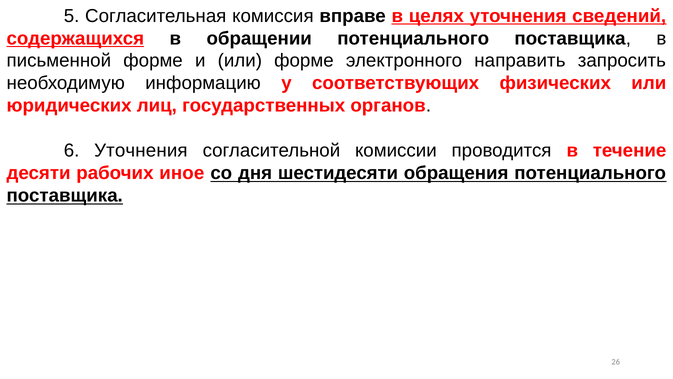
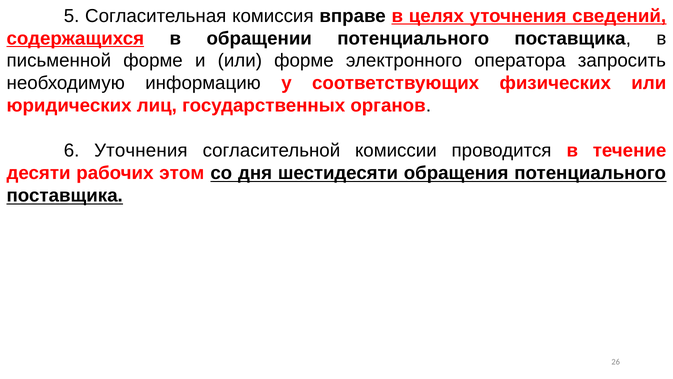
направить: направить -> оператора (520, 61)
иное: иное -> этом (182, 173)
